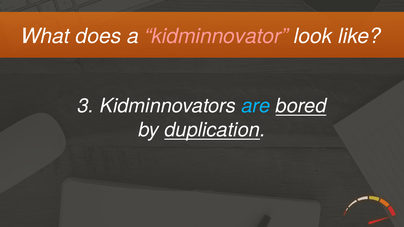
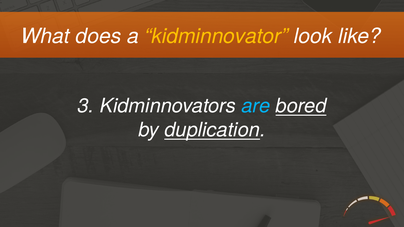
kidminnovator colour: pink -> yellow (216, 36)
